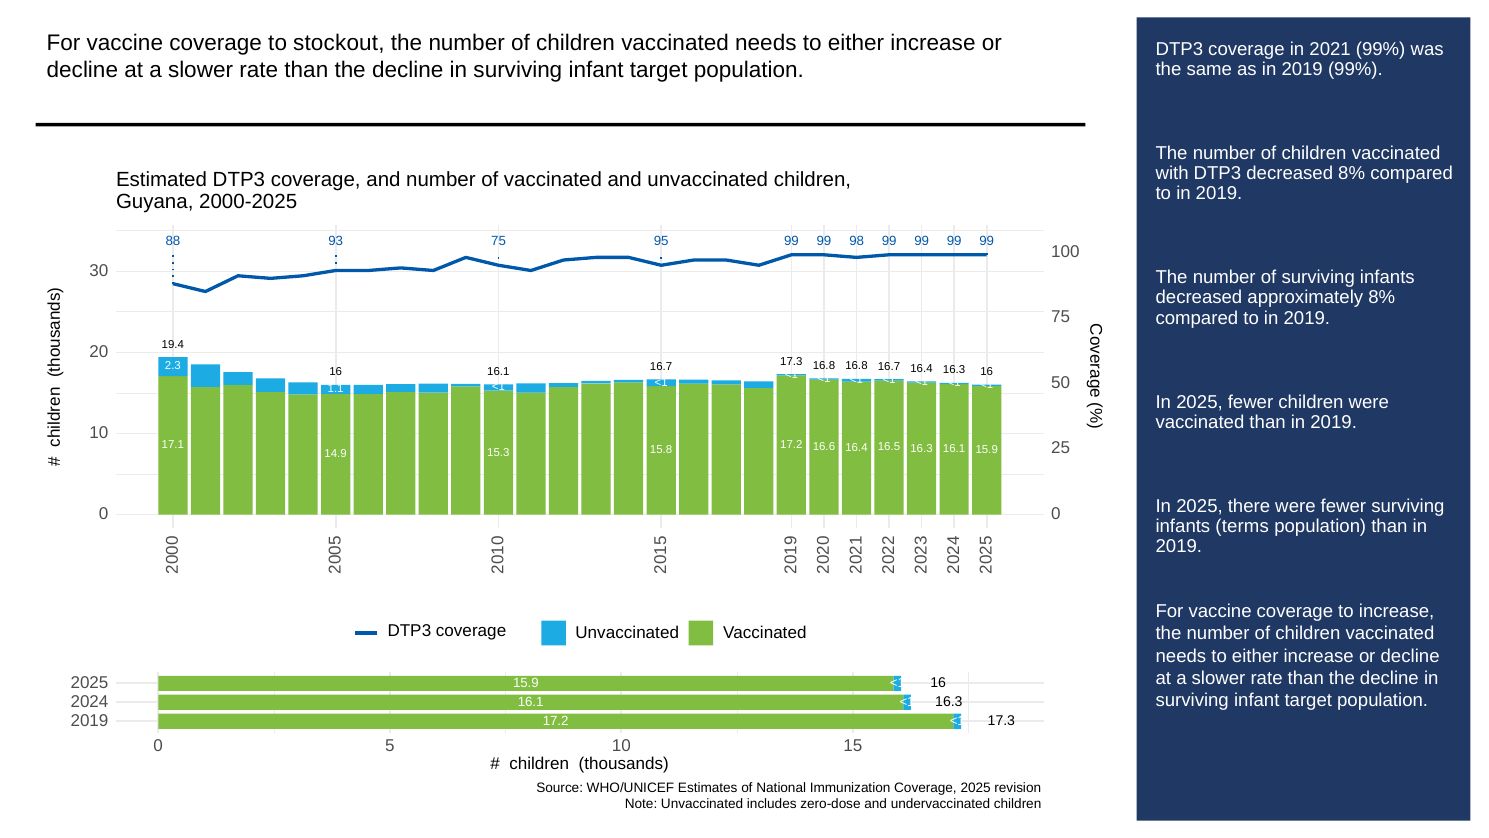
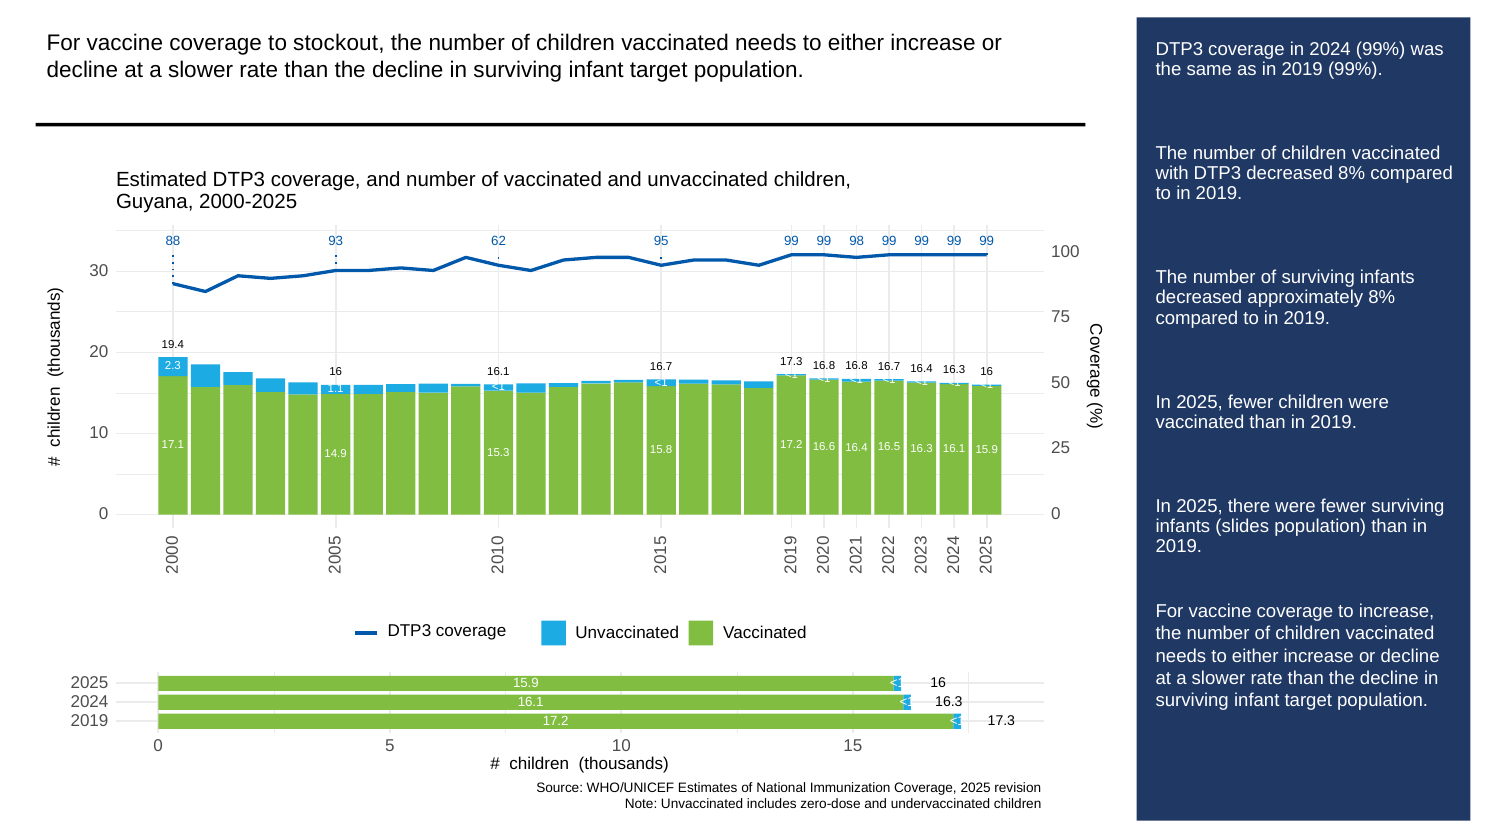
in 2021: 2021 -> 2024 (1330, 49)
93 75: 75 -> 62 (499, 241)
terms: terms -> slides (1242, 526)
